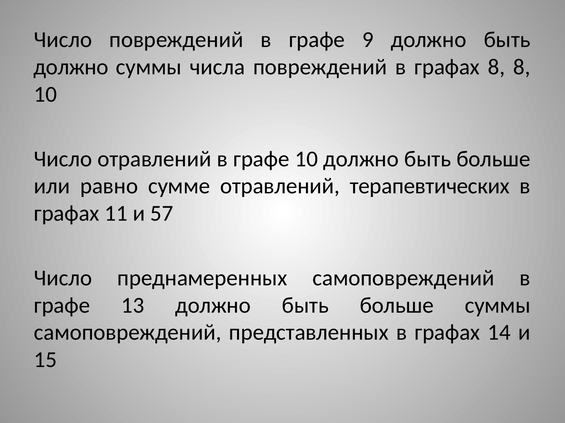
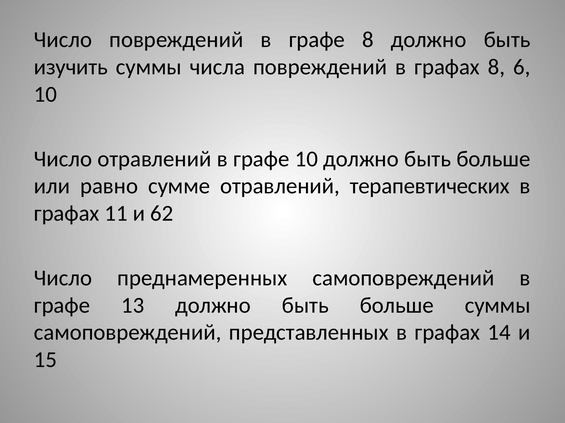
графе 9: 9 -> 8 (368, 40)
должно: должно -> изучить (71, 67)
8 8: 8 -> 6 (522, 67)
57: 57 -> 62 (162, 214)
